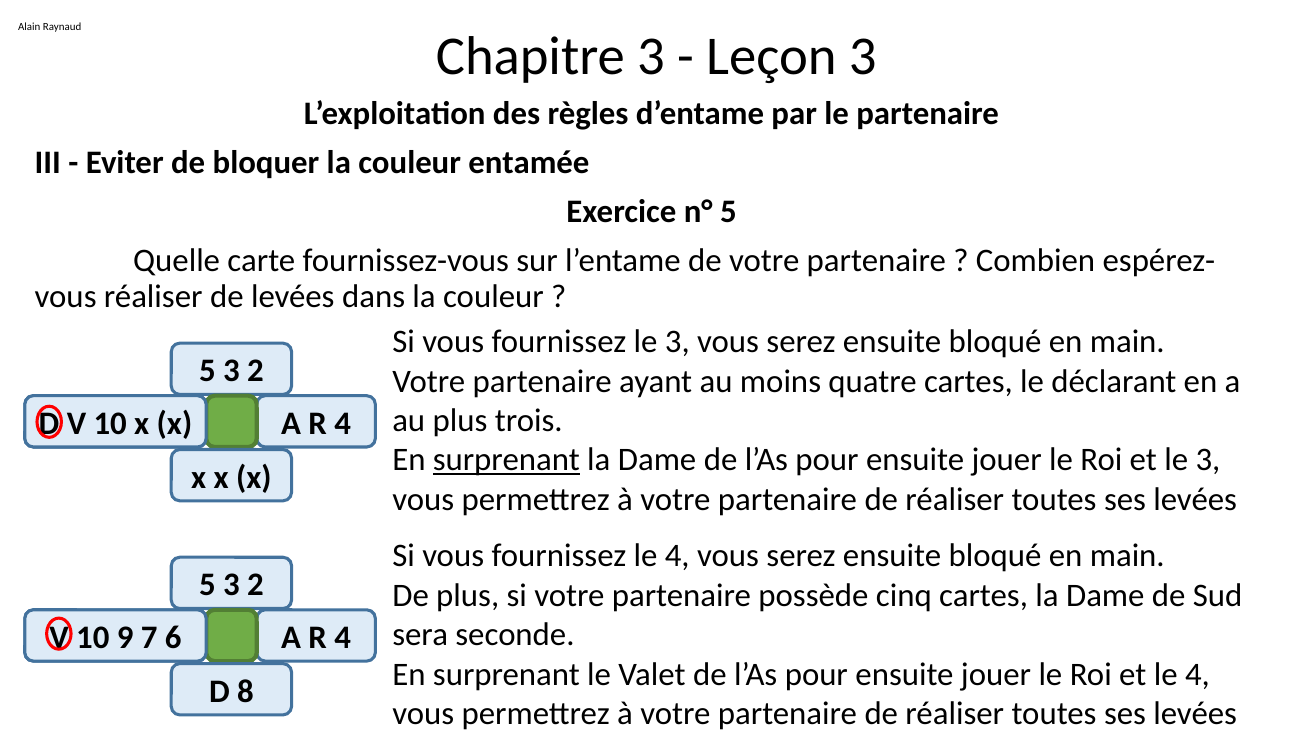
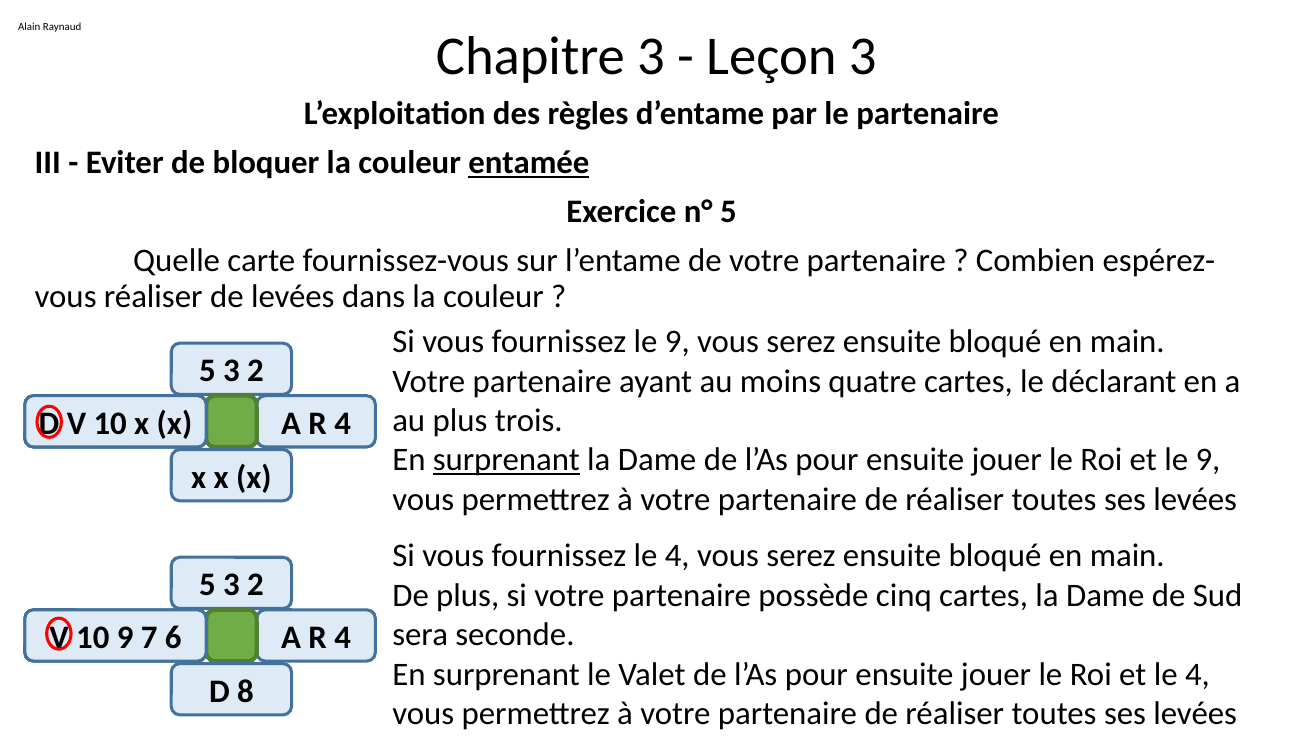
entamée underline: none -> present (529, 163)
fournissez le 3: 3 -> 9 (677, 342)
et le 3: 3 -> 9 (1208, 460)
